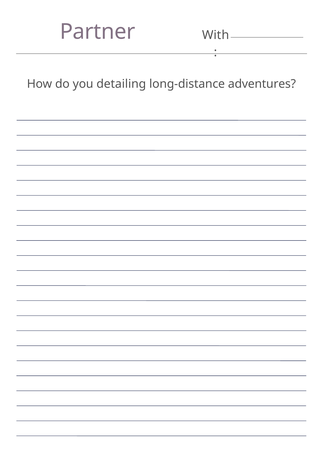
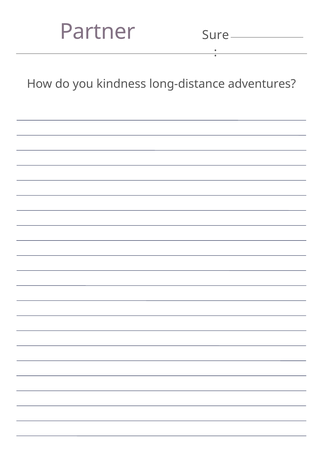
With: With -> Sure (216, 35)
detailing: detailing -> kindness (121, 84)
